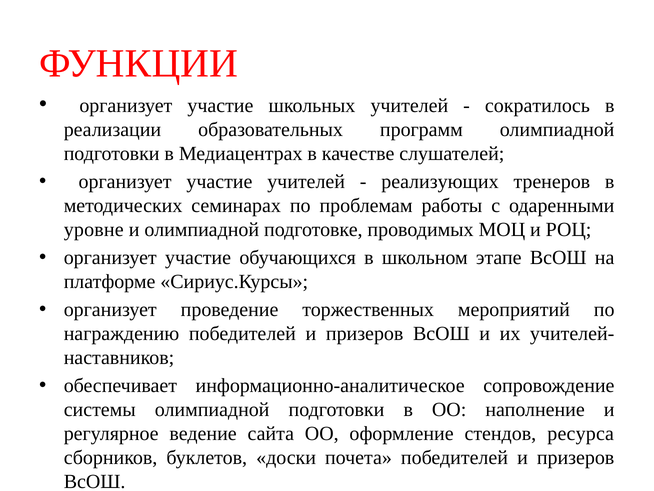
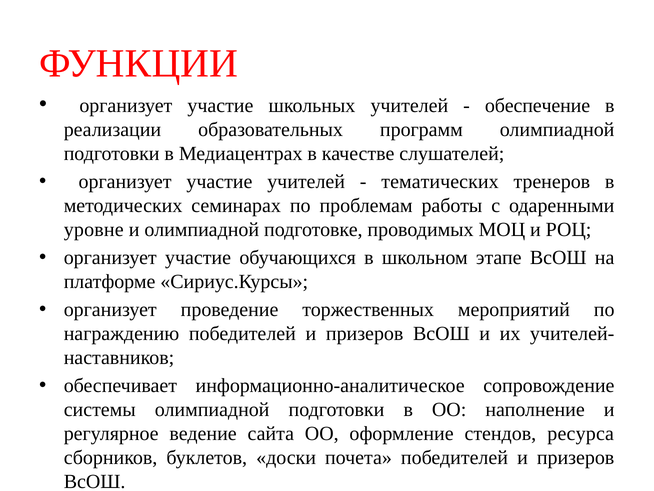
сократилось: сократилось -> обеспечение (538, 105)
реализующих: реализующих -> тематических (440, 182)
